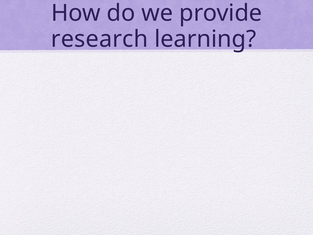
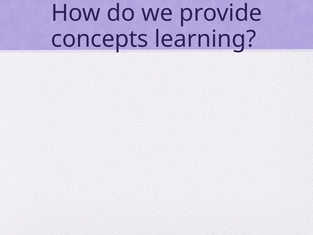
research: research -> concepts (100, 39)
